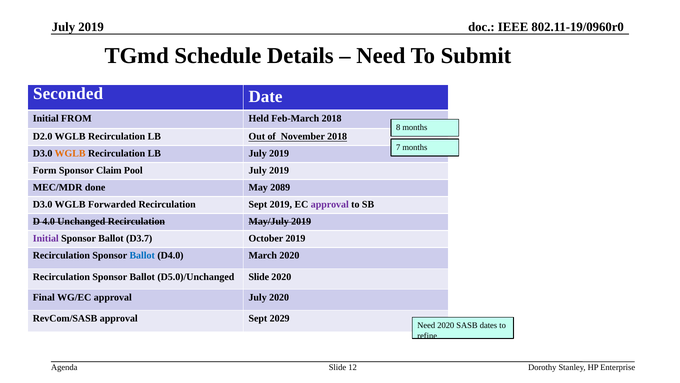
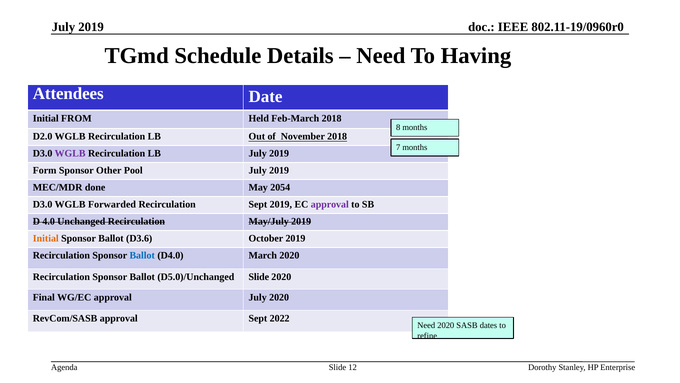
Submit: Submit -> Having (476, 56)
Seconded: Seconded -> Attendees (68, 94)
WGLB colour: orange -> purple (70, 153)
Claim: Claim -> Other (109, 170)
2089: 2089 -> 2054 (280, 187)
Initial colour: purple -> orange (46, 238)
D3.7: D3.7 -> D3.6 (139, 238)
2029: 2029 -> 2022 (280, 318)
